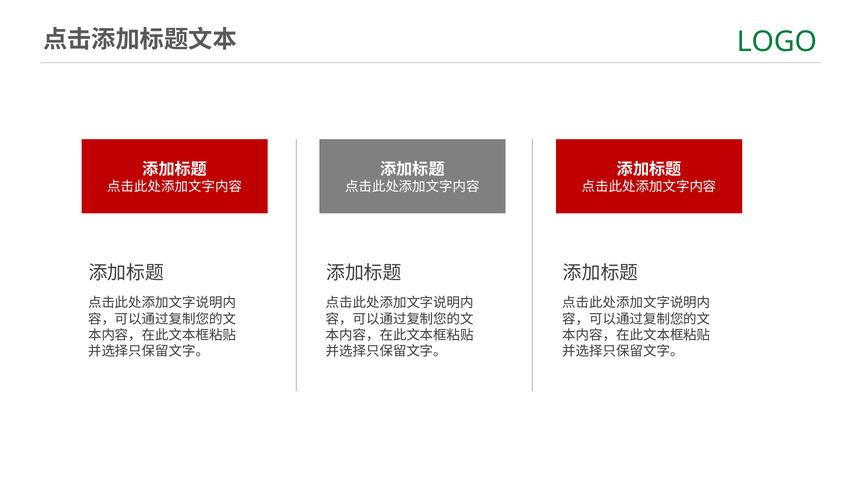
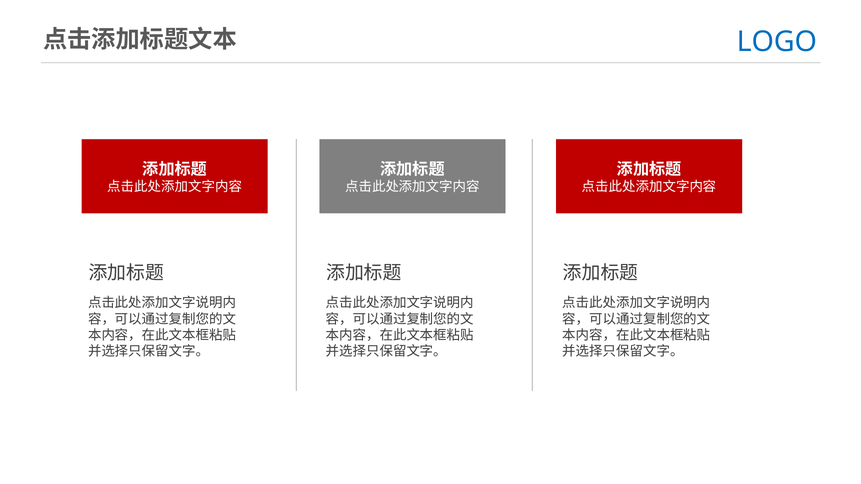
LOGO colour: green -> blue (777, 42)
